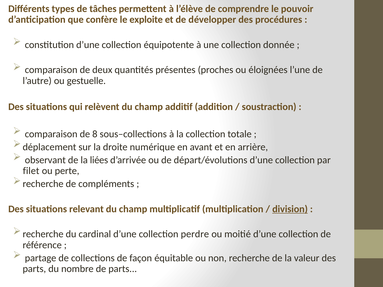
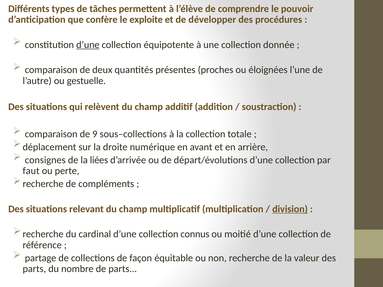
d’une underline: none -> present (88, 45)
8: 8 -> 9 (95, 134)
observant: observant -> consignes (45, 160)
filet: filet -> faut (31, 171)
perdre: perdre -> connus (195, 234)
